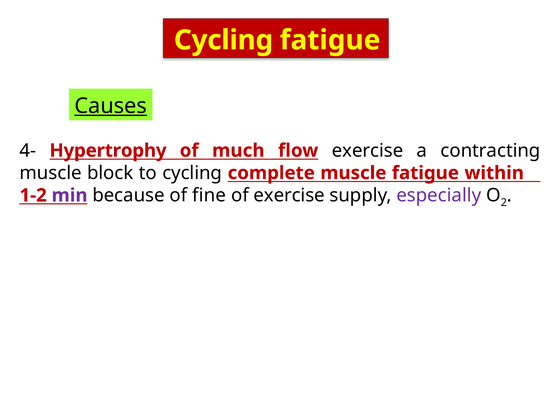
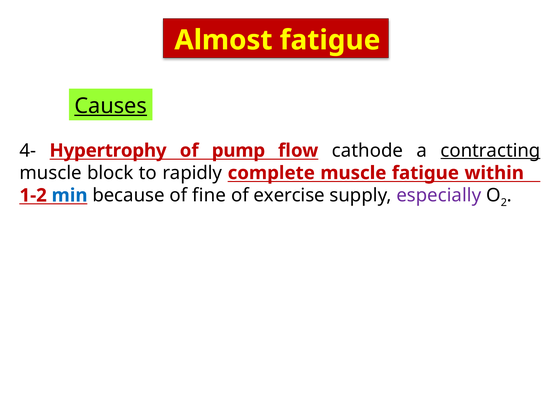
Cycling: Cycling -> Almost (223, 40)
much: much -> pump (238, 151)
flow exercise: exercise -> cathode (367, 151)
contracting underline: none -> present (491, 151)
to cycling: cycling -> rapidly (192, 173)
min colour: purple -> blue (70, 195)
